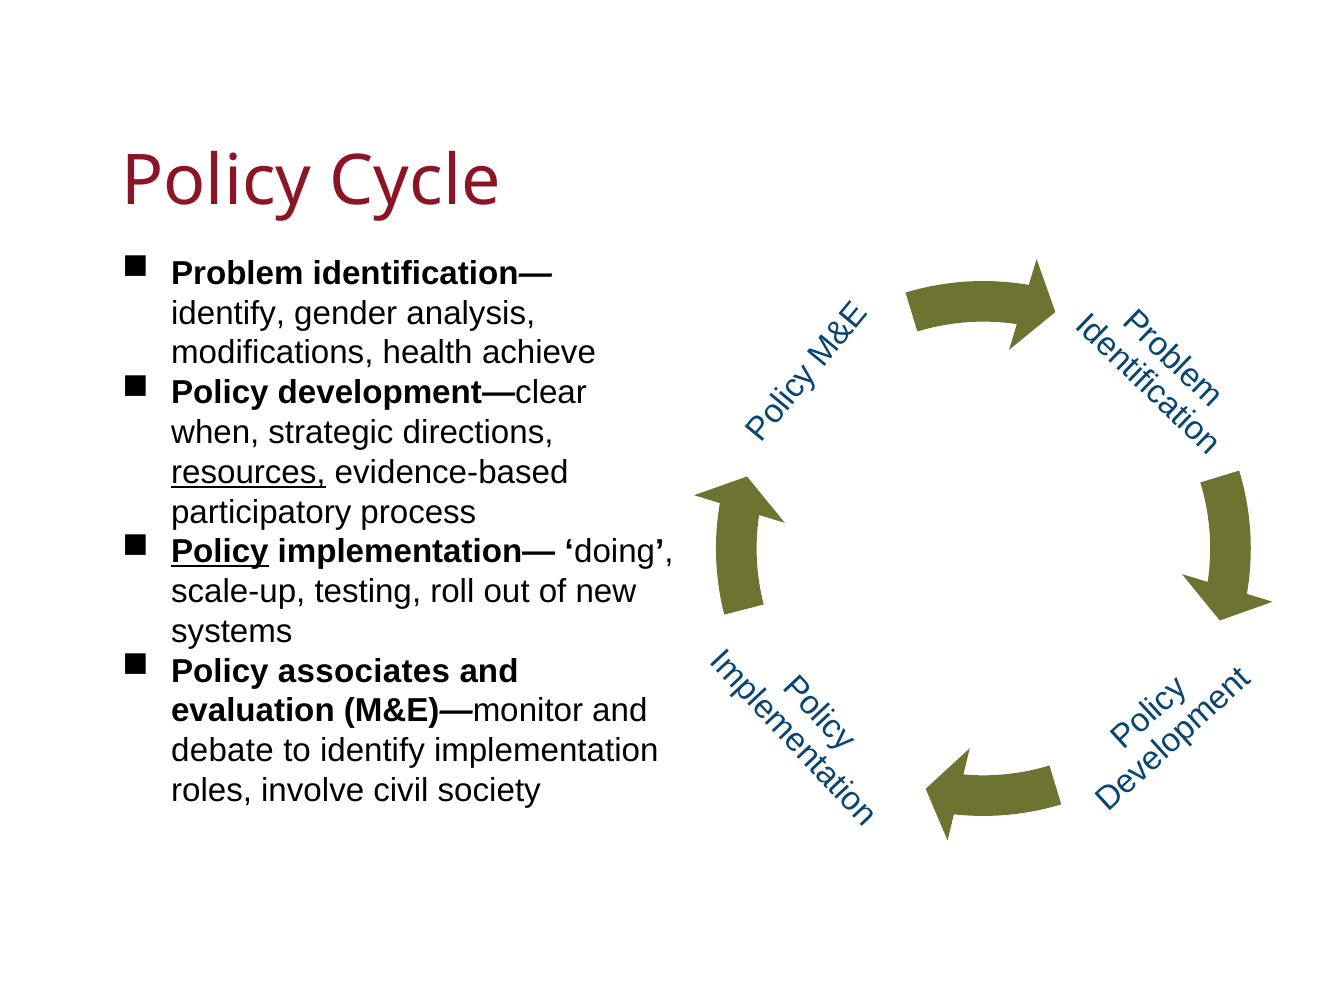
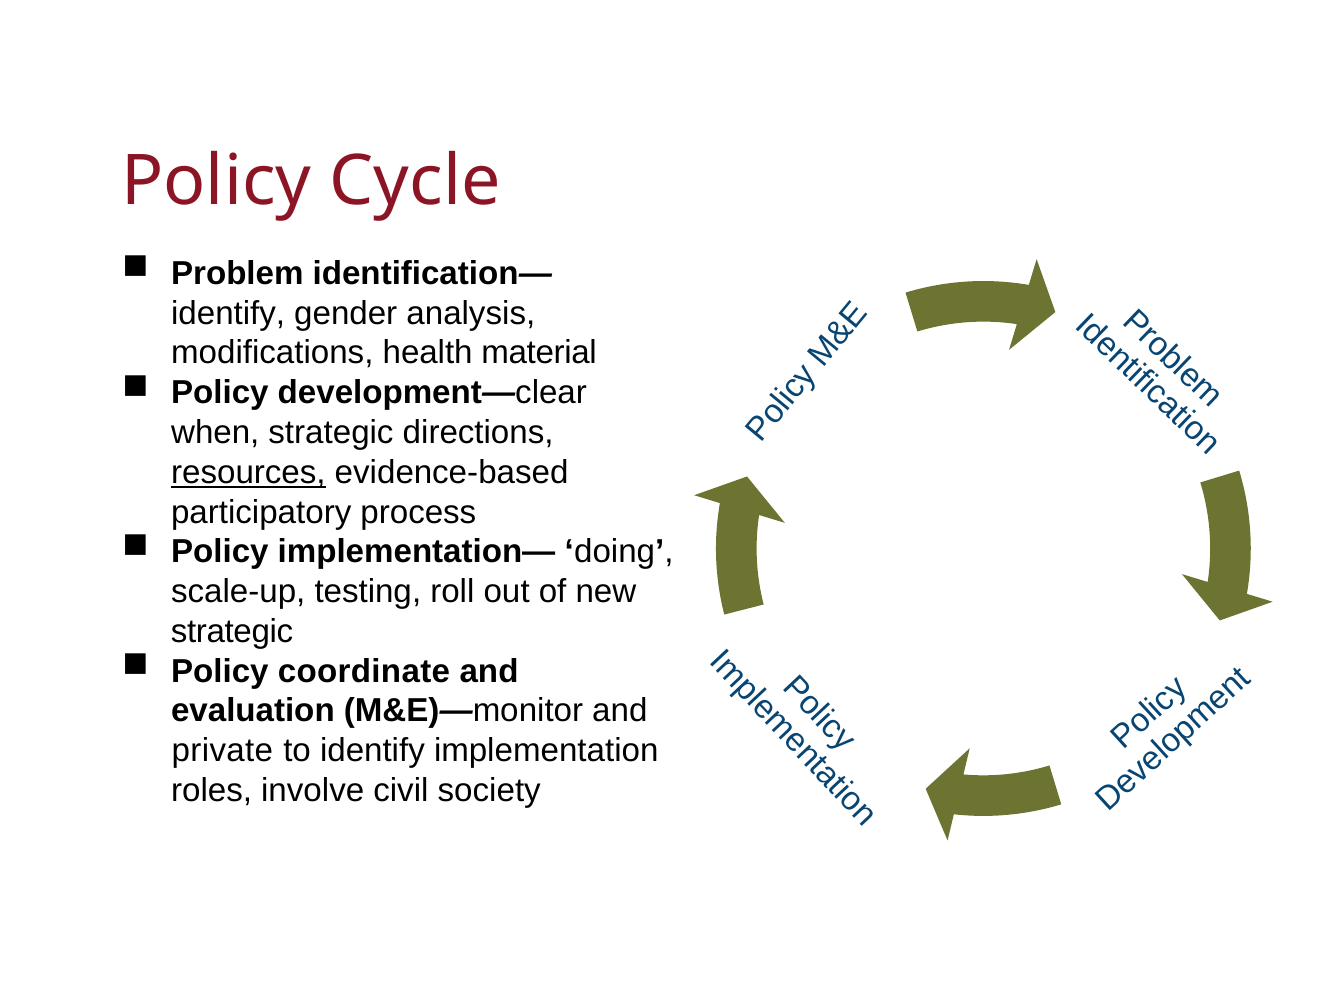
achieve: achieve -> material (539, 353)
Policy underline: present -> none (220, 552)
systems: systems -> strategic (232, 631)
associates: associates -> coordinate (364, 671)
debate: debate -> private (222, 750)
